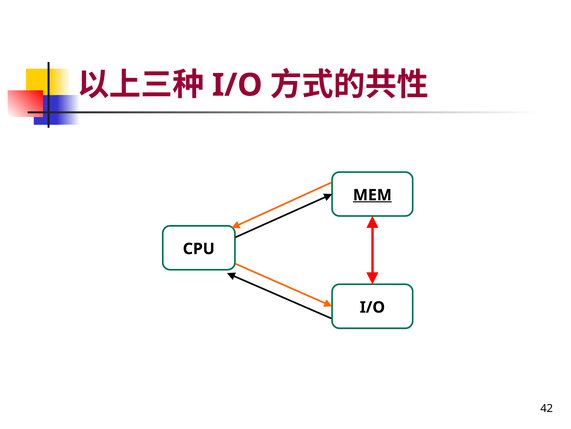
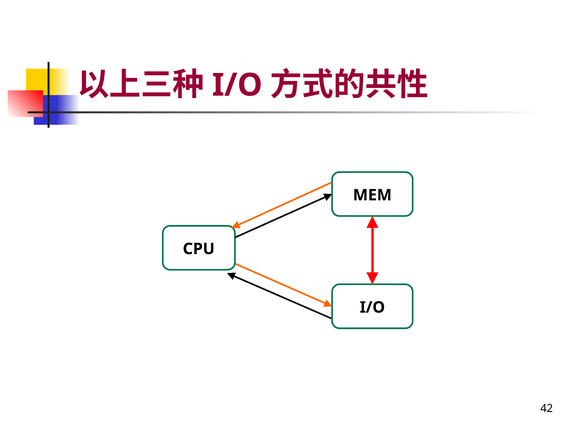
MEM underline: present -> none (372, 195)
